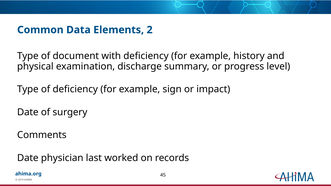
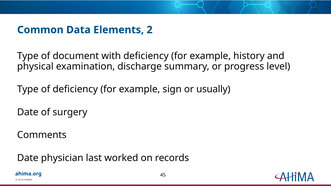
impact: impact -> usually (213, 89)
